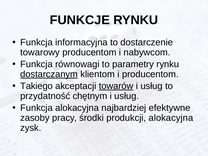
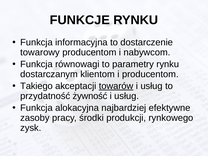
dostarczanym underline: present -> none (49, 74)
chętnym: chętnym -> żywność (90, 96)
produkcji alokacyjna: alokacyjna -> rynkowego (171, 118)
